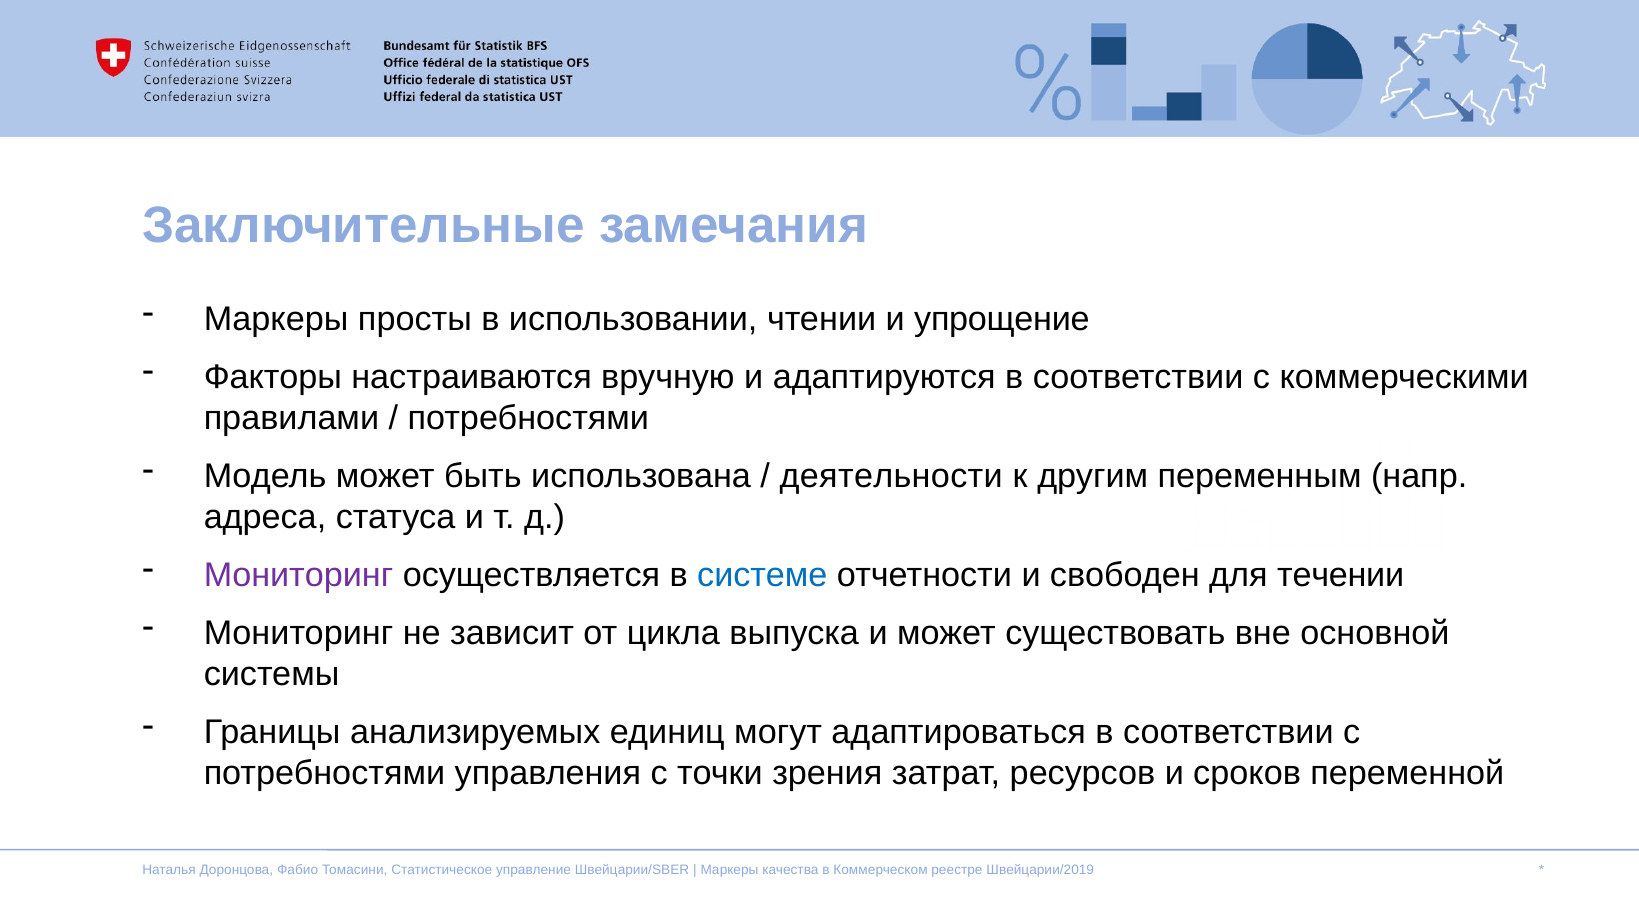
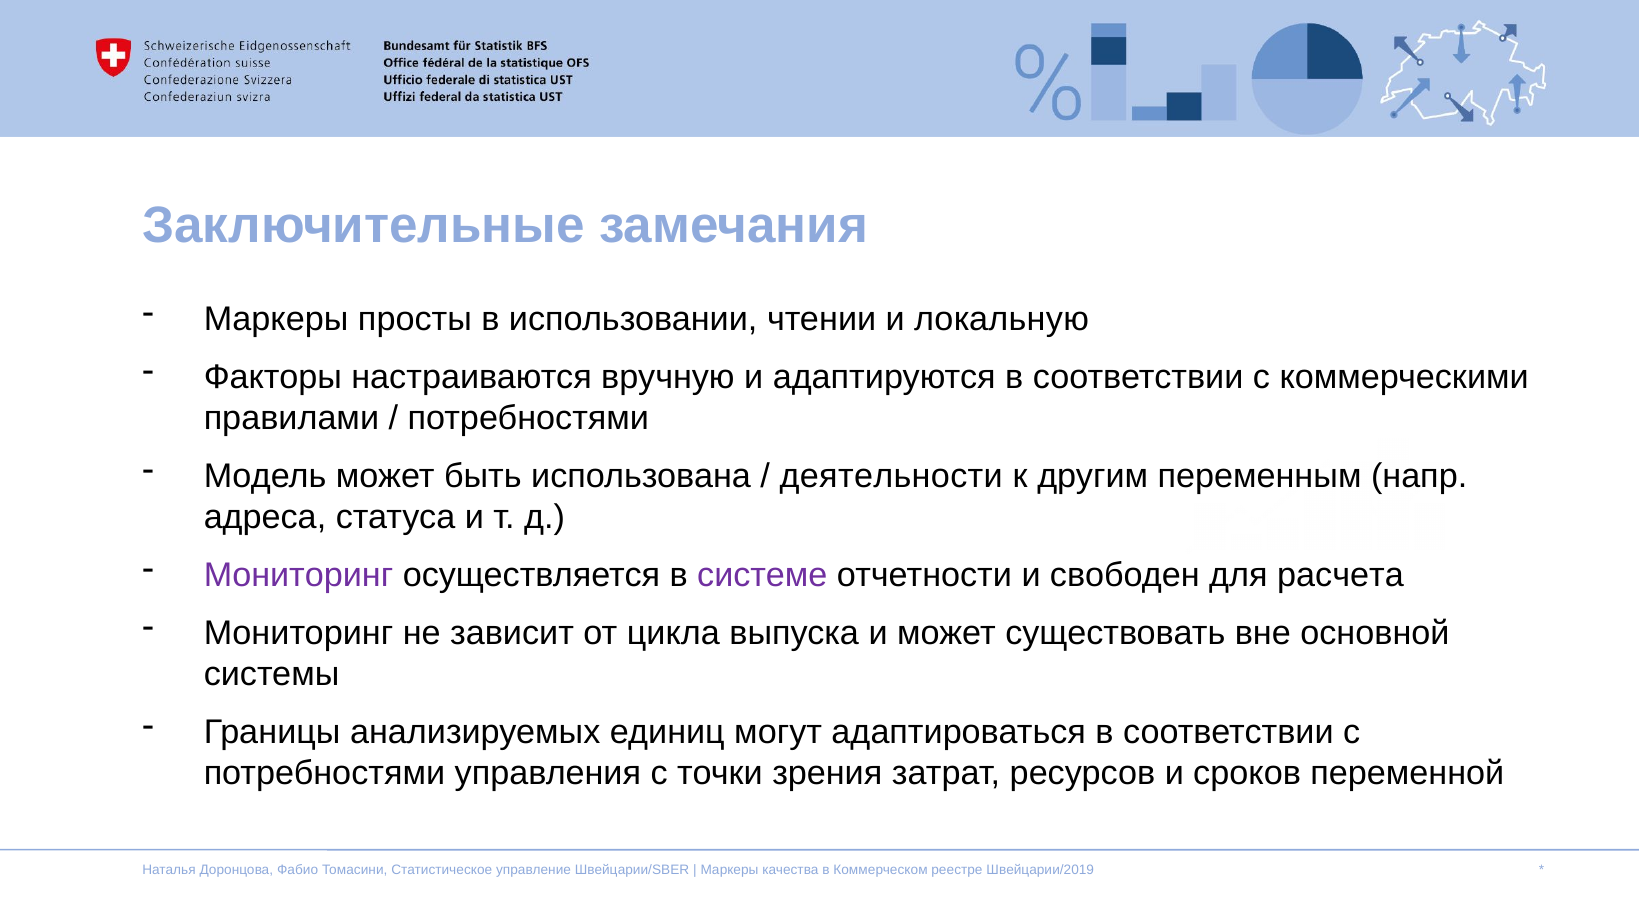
упрощение: упрощение -> локальную (1002, 319)
системе colour: blue -> purple (762, 575)
течении: течении -> расчета (1340, 575)
